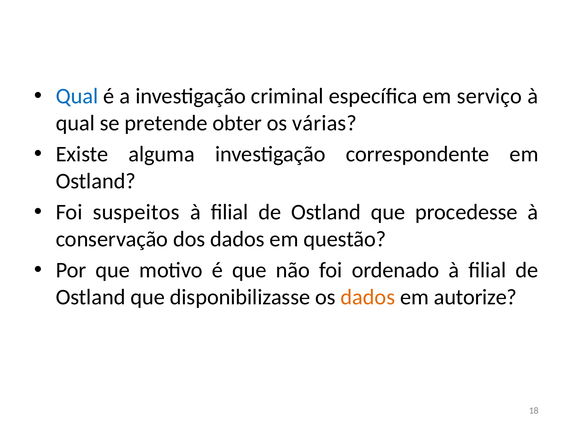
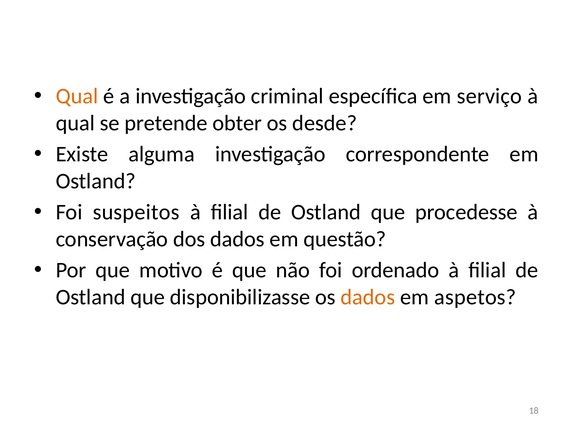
Qual colour: blue -> orange (77, 96)
várias: várias -> desde (325, 123)
autorize: autorize -> aspetos (475, 297)
